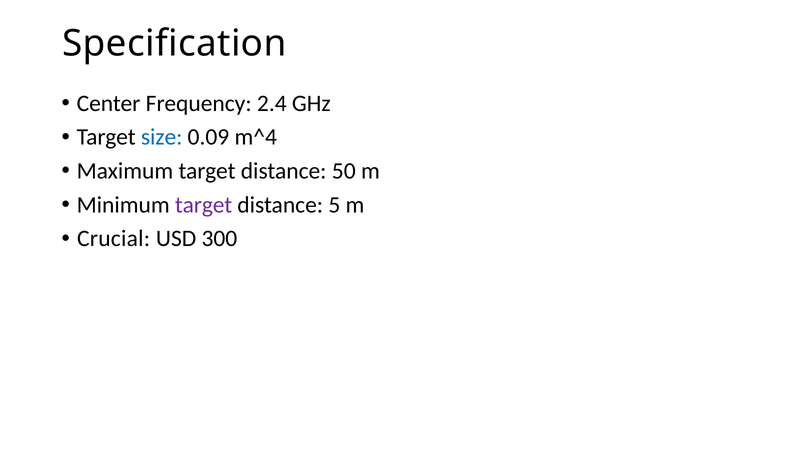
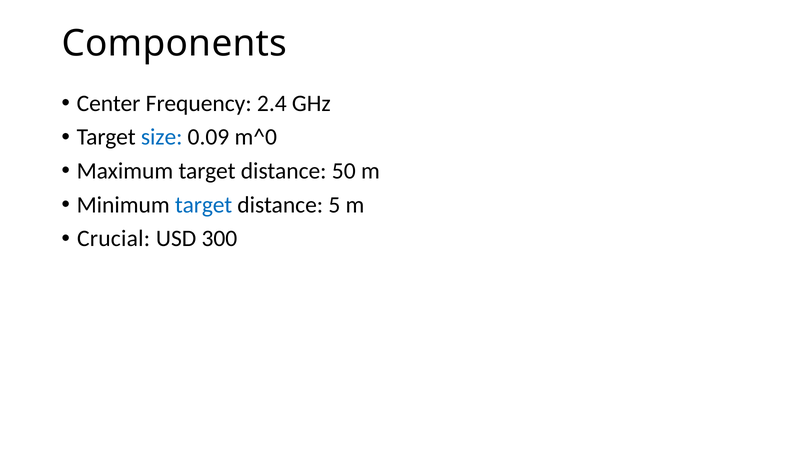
Specification: Specification -> Components (174, 44)
m^4: m^4 -> m^0 (256, 137)
target colour: purple -> blue (204, 205)
